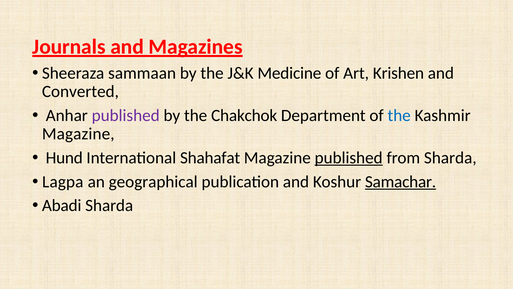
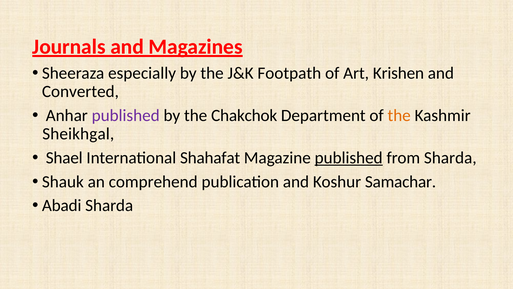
sammaan: sammaan -> especially (142, 73)
Medicine: Medicine -> Footpath (289, 73)
the colour: blue -> orange (399, 115)
Magazine: Magazine -> Sheikhgal (78, 134)
Hund: Hund -> Shael (64, 158)
Lagpa: Lagpa -> Shauk (63, 181)
geographical: geographical -> comprehend (153, 181)
Samachar underline: present -> none (401, 181)
